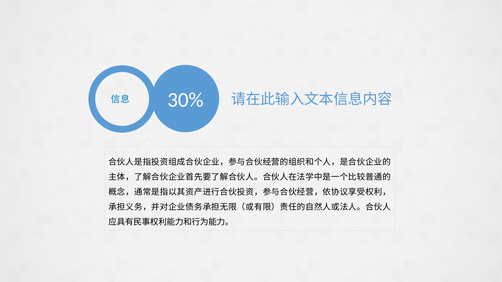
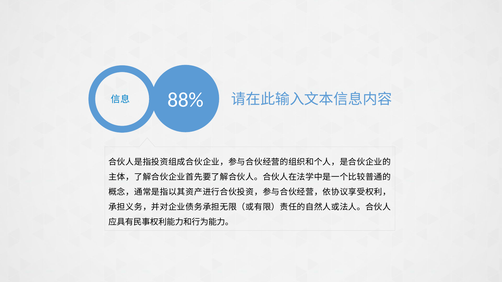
30%: 30% -> 88% (185, 100)
